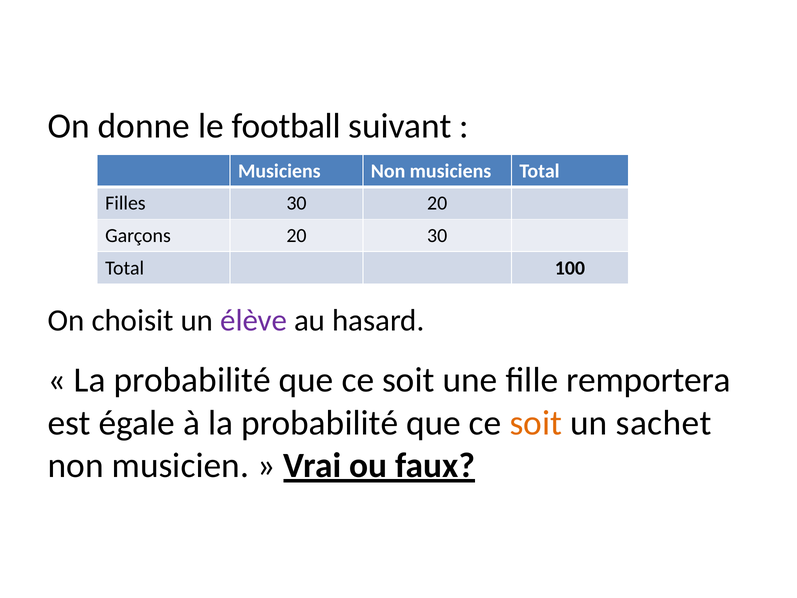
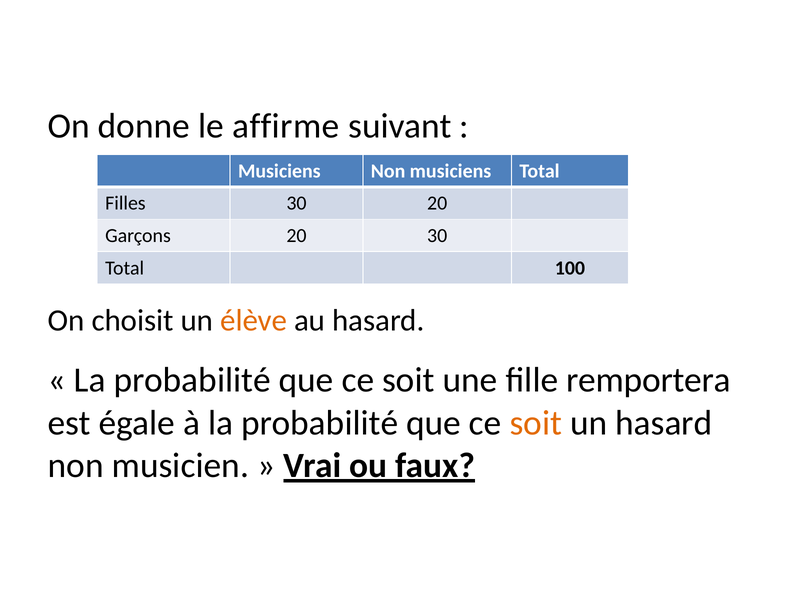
football: football -> affirme (286, 126)
élève colour: purple -> orange (254, 320)
un sachet: sachet -> hasard (664, 423)
